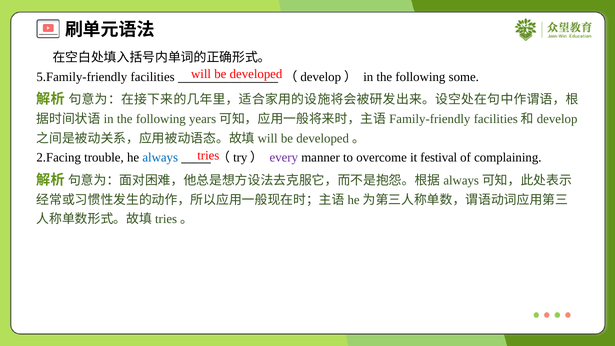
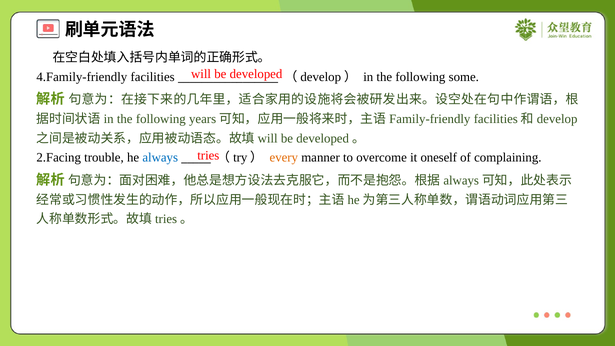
5.Family-friendly: 5.Family-friendly -> 4.Family-friendly (82, 77)
every colour: purple -> orange (284, 157)
festival: festival -> oneself (439, 157)
